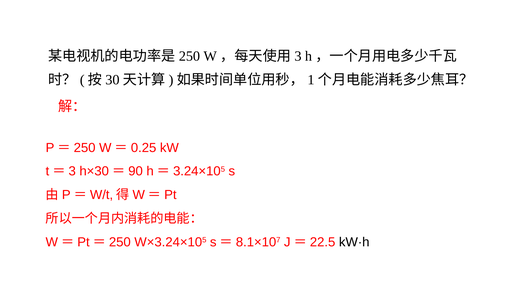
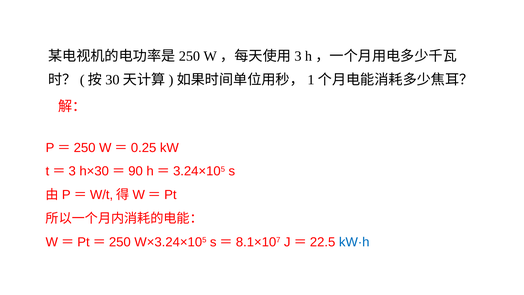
kW·h colour: black -> blue (354, 242)
